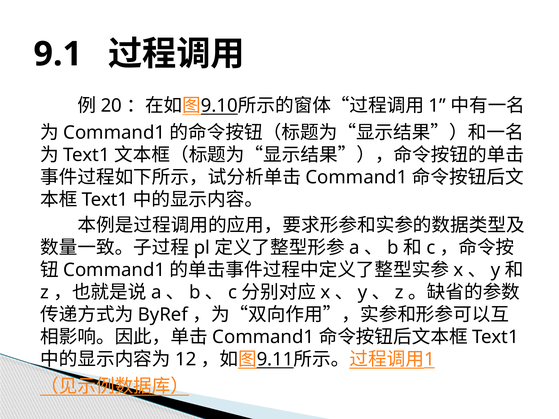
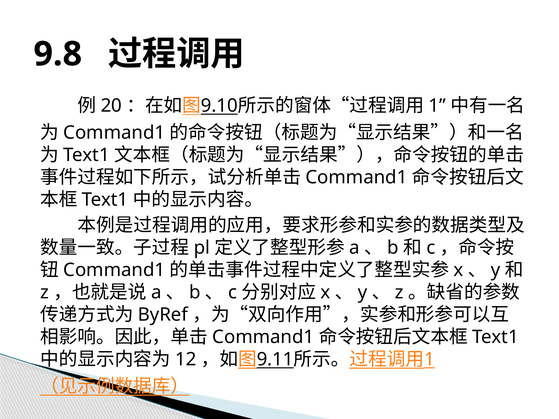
9.1: 9.1 -> 9.8 (58, 54)
